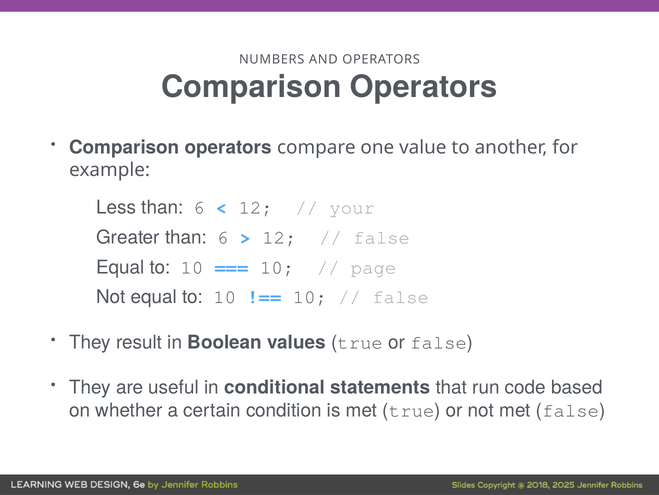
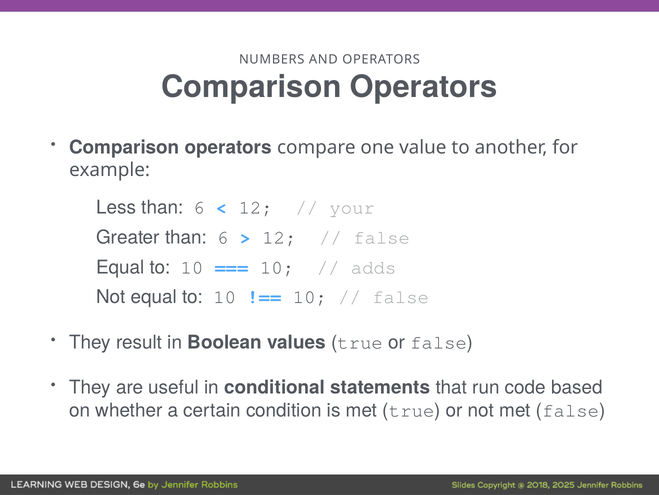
page: page -> adds (374, 267)
